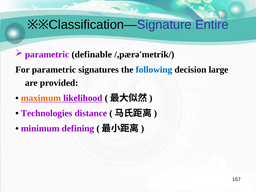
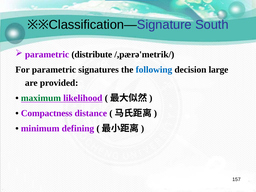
Entire: Entire -> South (212, 25)
definable: definable -> distribute (92, 54)
maximum colour: orange -> green (41, 98)
Technologies: Technologies -> Compactness (47, 113)
